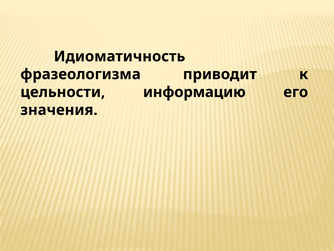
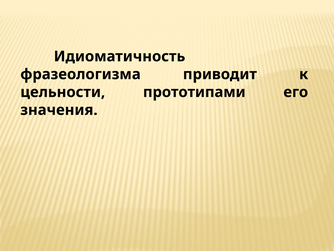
информацию: информацию -> прототипами (194, 92)
